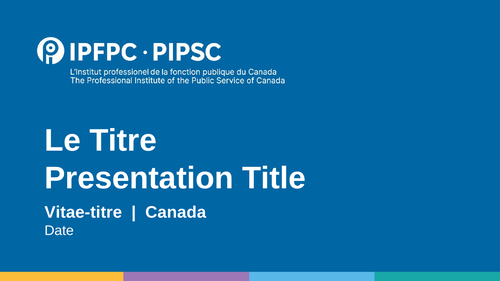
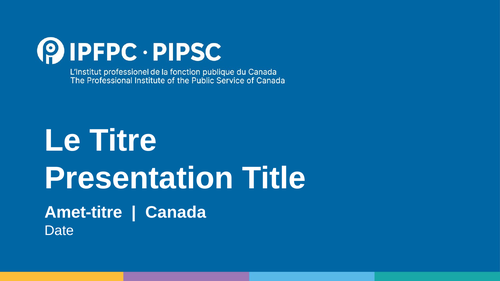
Vitae-titre: Vitae-titre -> Amet-titre (83, 213)
